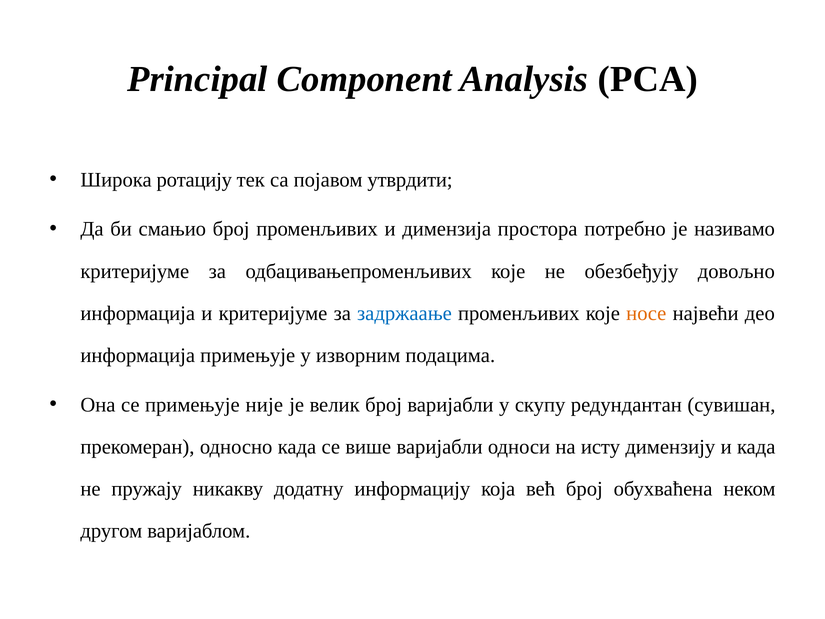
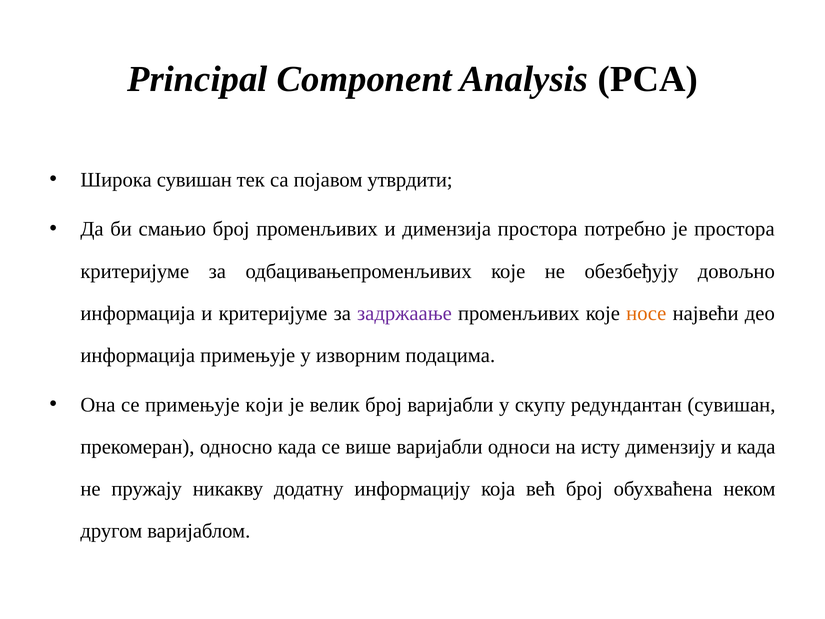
Широка ротацију: ротацију -> сувишан (194, 180)
је називамо: називамо -> простора (734, 229)
задржаање colour: blue -> purple (404, 313)
није: није -> који (264, 405)
